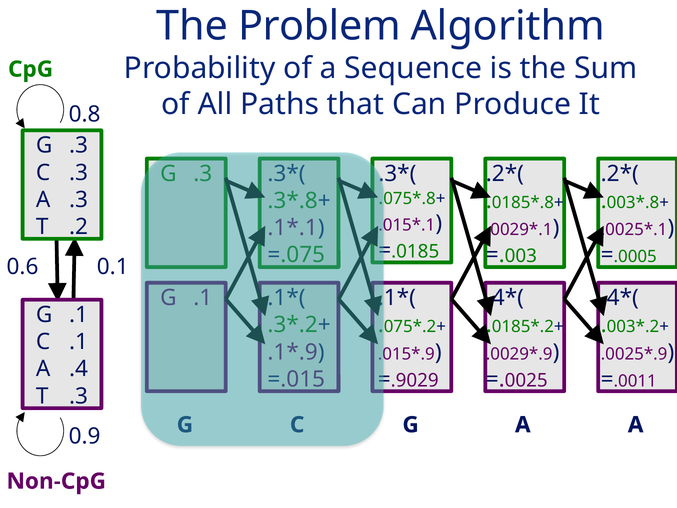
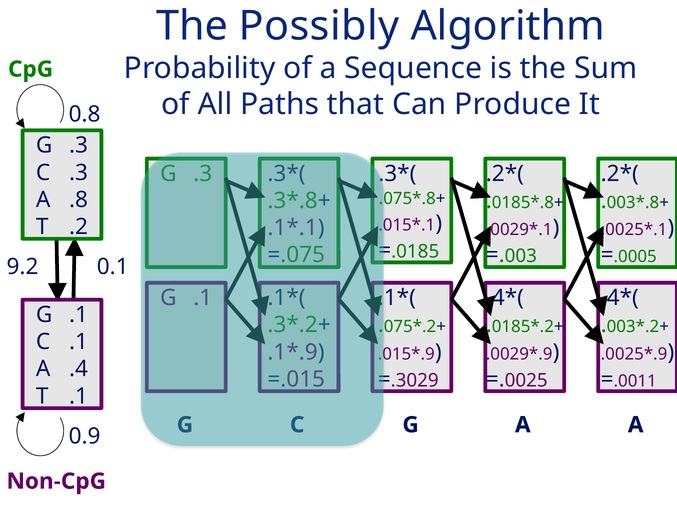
Problem: Problem -> Possibly (319, 26)
A .3: .3 -> .8 (79, 200)
0.6: 0.6 -> 9.2 (23, 267)
.9029: .9029 -> .3029 (415, 380)
T .3: .3 -> .1 (79, 396)
